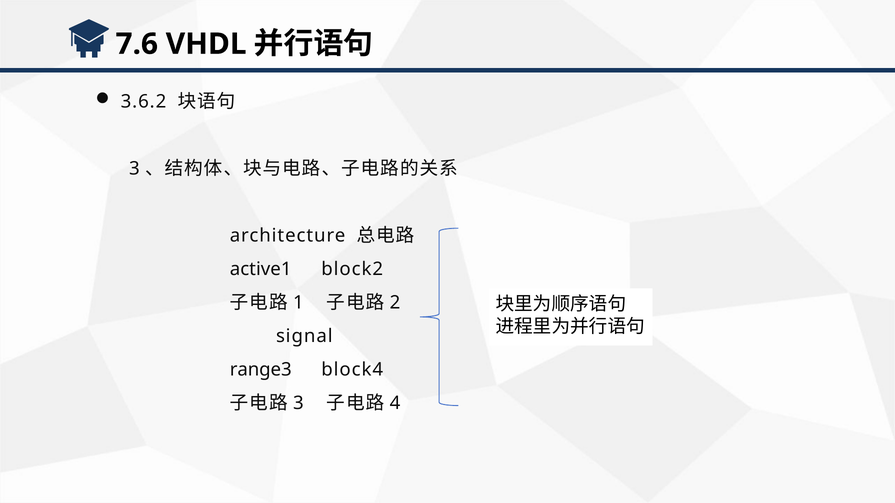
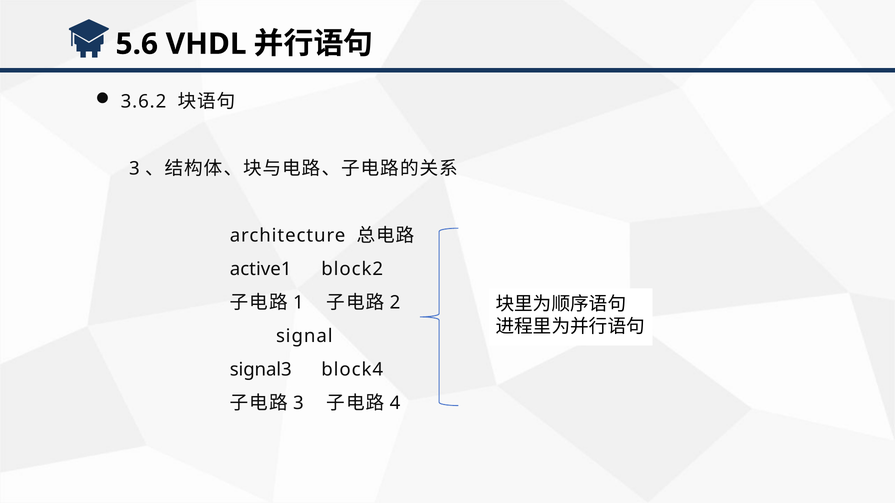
7.6: 7.6 -> 5.6 (137, 44)
range3: range3 -> signal3 (261, 370)
